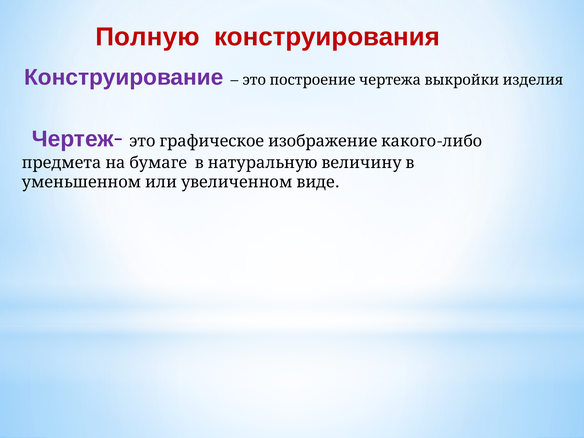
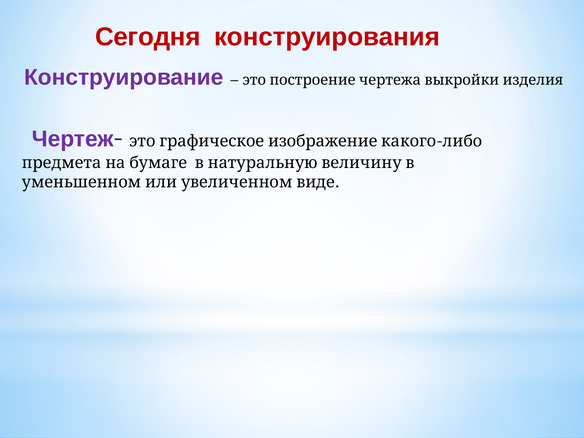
Полную: Полную -> Сегодня (148, 37)
